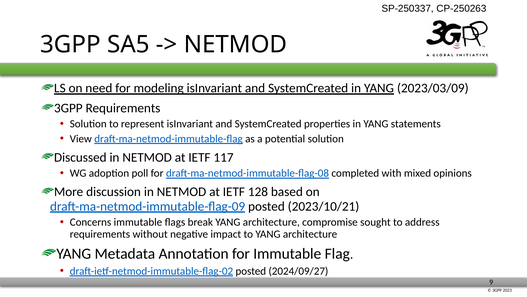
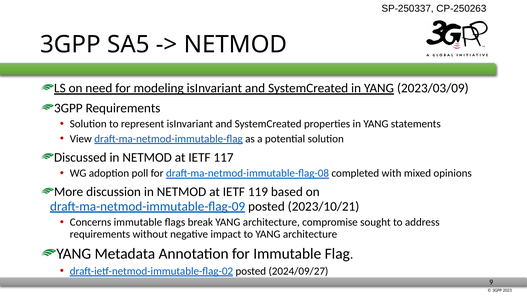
128: 128 -> 119 (258, 192)
